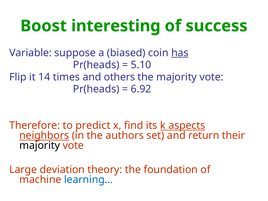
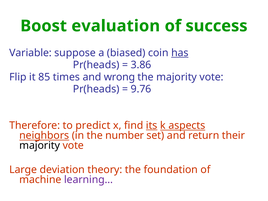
interesting: interesting -> evaluation (116, 26)
5.10: 5.10 -> 3.86 (141, 65)
14: 14 -> 85 (44, 77)
others: others -> wrong (119, 77)
6.92: 6.92 -> 9.76 (141, 89)
its underline: none -> present (152, 125)
authors: authors -> number (125, 135)
learning… colour: blue -> purple (89, 180)
